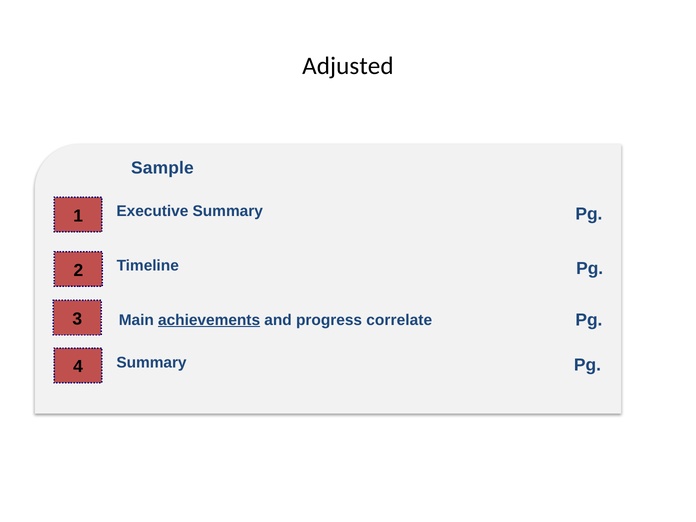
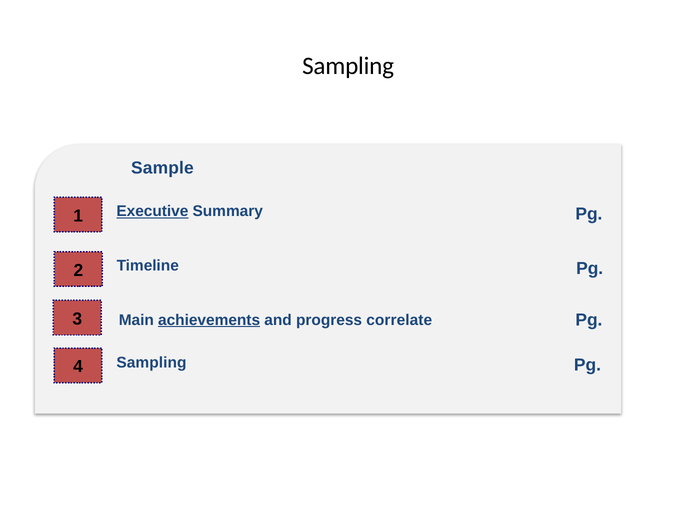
Adjusted: Adjusted -> Sampling (348, 66)
Executive underline: none -> present (152, 211)
4 Summary: Summary -> Sampling (151, 363)
